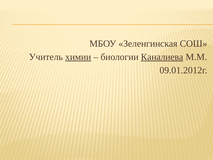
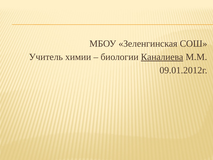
химии underline: present -> none (78, 57)
